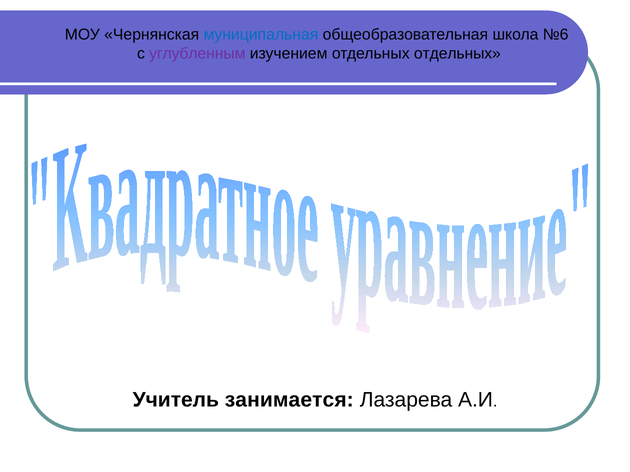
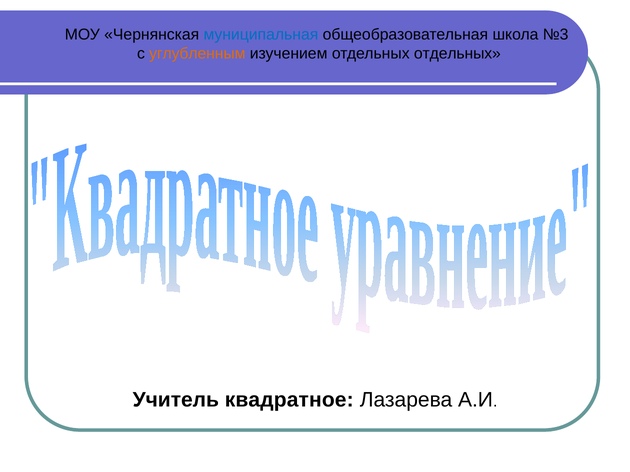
№6: №6 -> №3 (556, 35)
углубленным colour: purple -> orange (197, 54)
занимается: занимается -> квадратное (289, 400)
